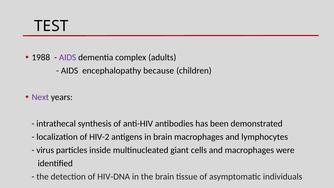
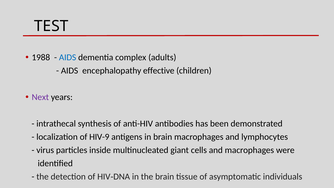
AIDS colour: purple -> blue (68, 57)
because: because -> effective (159, 71)
HIV-2: HIV-2 -> HIV-9 (99, 137)
